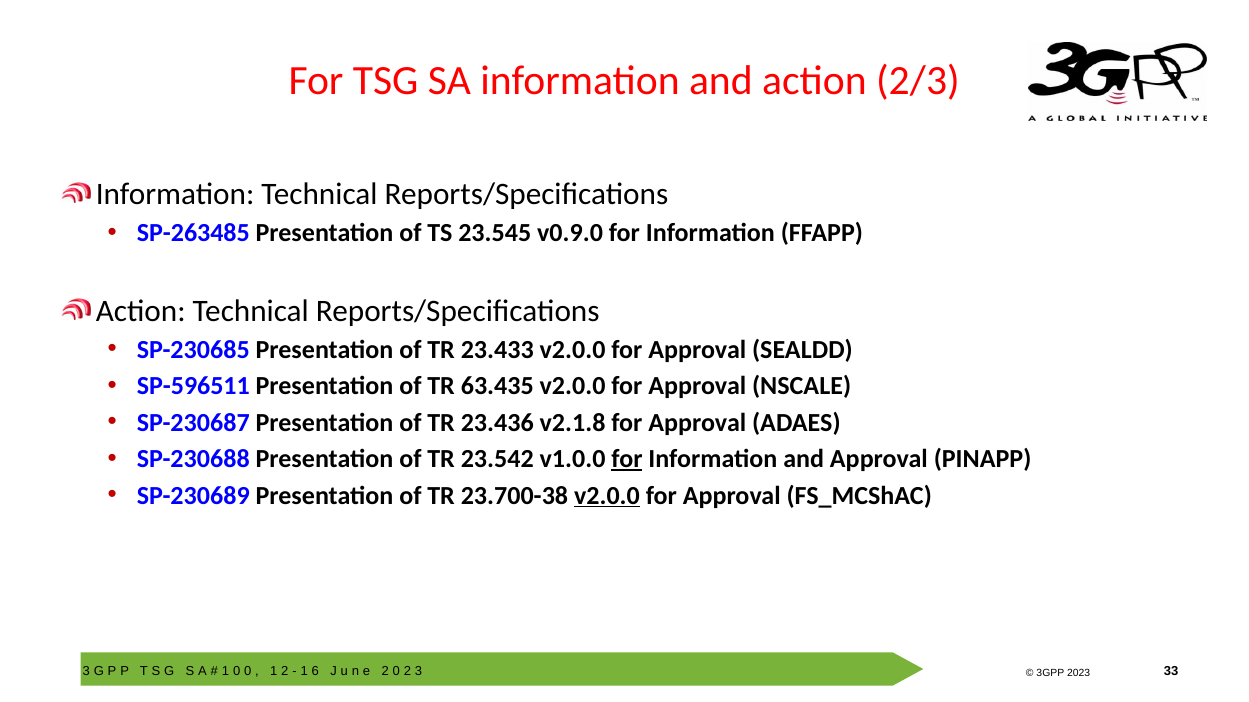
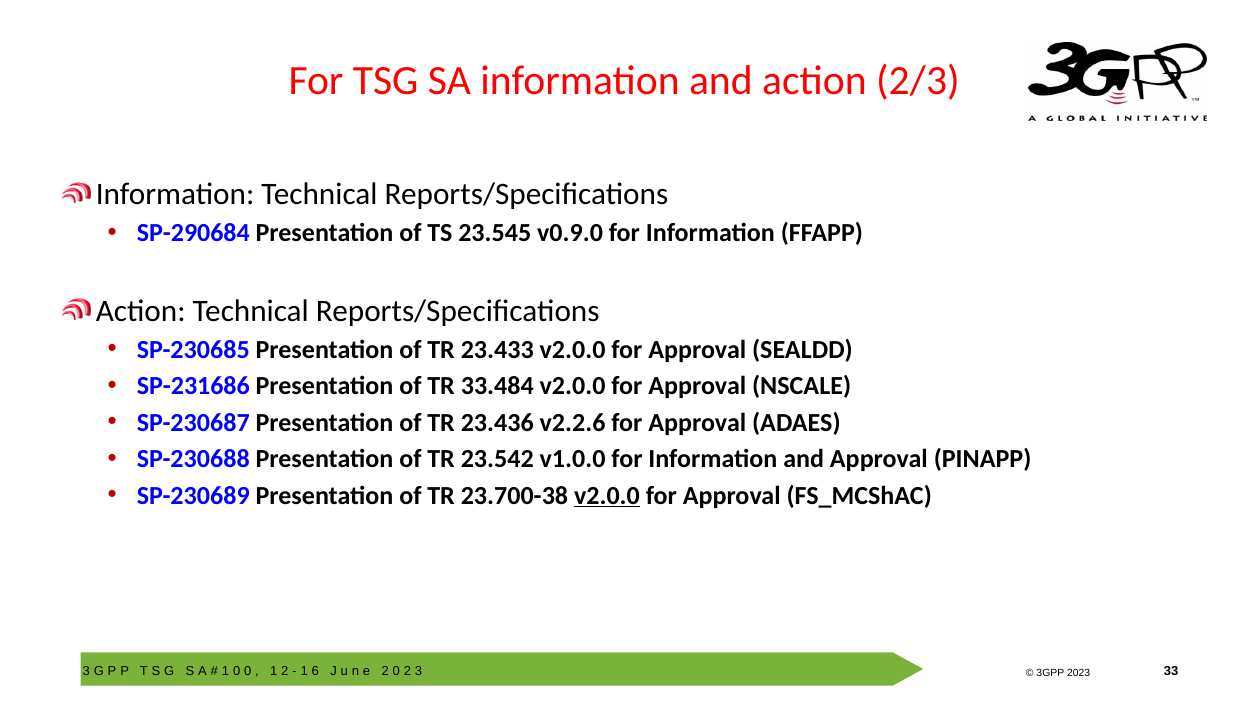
SP-263485: SP-263485 -> SP-290684 (193, 234)
SP-596511: SP-596511 -> SP-231686 (193, 387)
63.435: 63.435 -> 33.484 (497, 387)
v2.1.8: v2.1.8 -> v2.2.6 (573, 423)
for underline: present -> none (627, 459)
